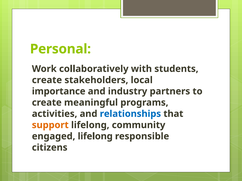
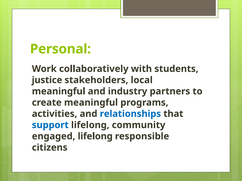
create: create -> justice (47, 80)
importance: importance -> meaningful (59, 92)
support colour: orange -> blue (50, 125)
